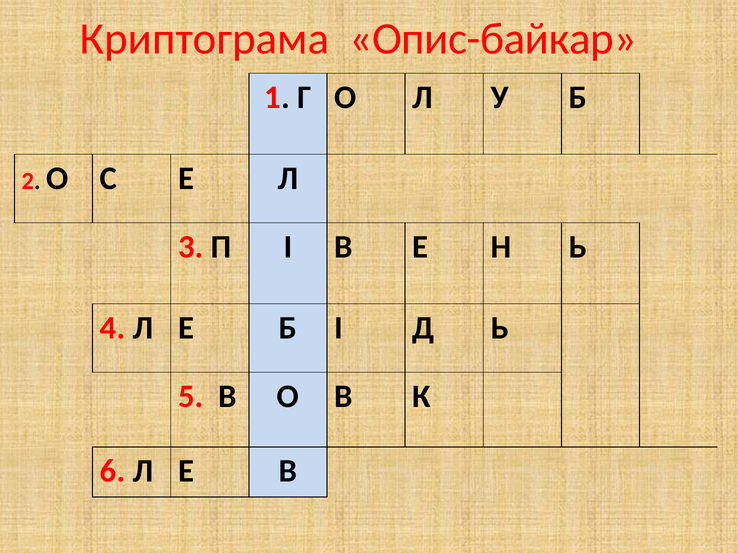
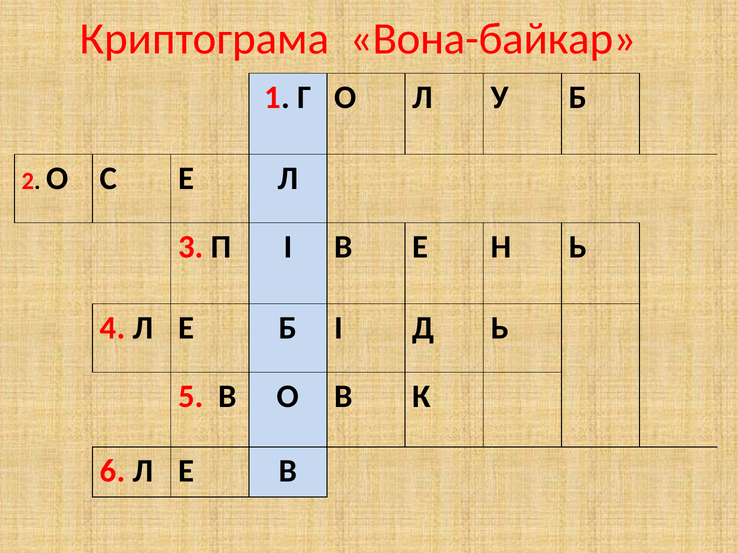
Опис-байкар: Опис-байкар -> Вона-байкар (493, 39)
